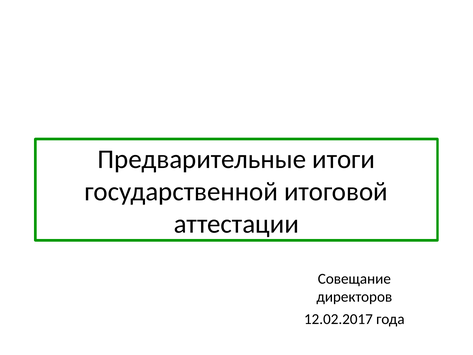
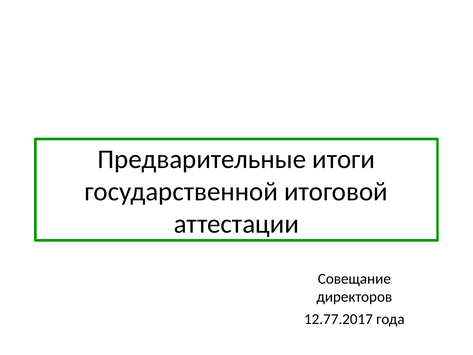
12.02.2017: 12.02.2017 -> 12.77.2017 (338, 319)
